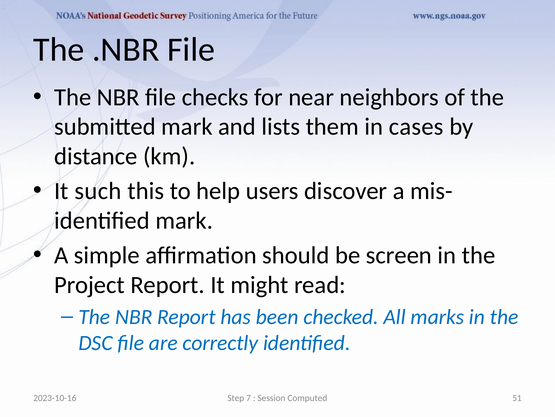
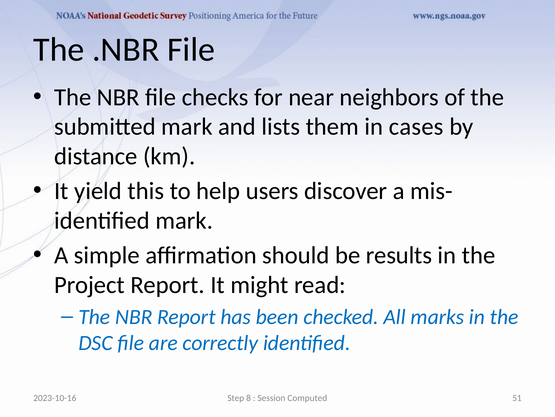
such: such -> yield (98, 191)
screen: screen -> results (399, 255)
7: 7 -> 8 (249, 398)
